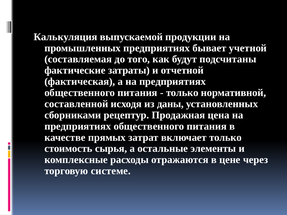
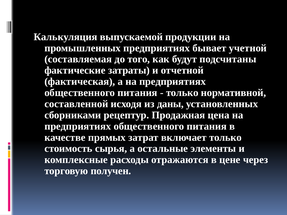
системе: системе -> получен (111, 171)
